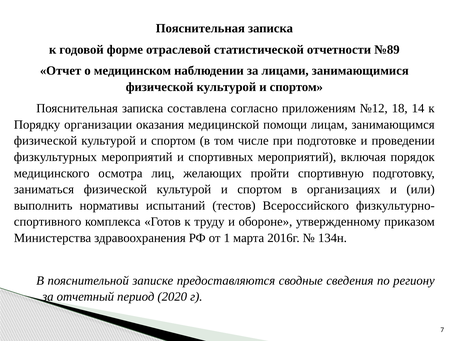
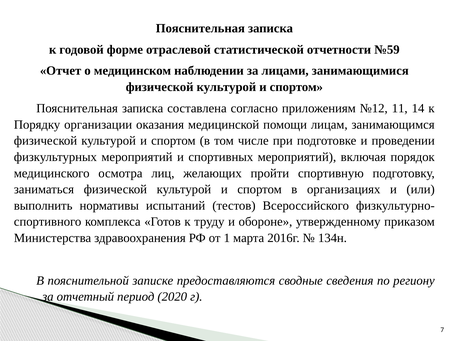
№89: №89 -> №59 (387, 50)
18: 18 -> 11 (400, 108)
